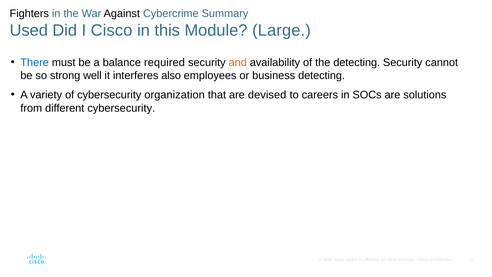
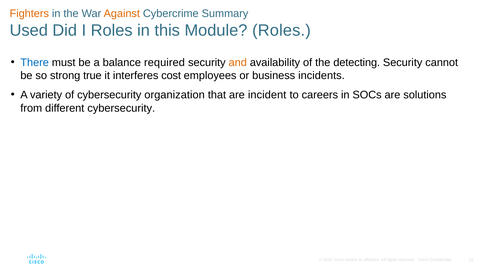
Fighters colour: black -> orange (29, 14)
Against colour: black -> orange (122, 14)
I Cisco: Cisco -> Roles (112, 30)
Module Large: Large -> Roles (281, 30)
well: well -> true (92, 76)
also: also -> cost (171, 76)
business detecting: detecting -> incidents (321, 76)
devised: devised -> incident (267, 95)
